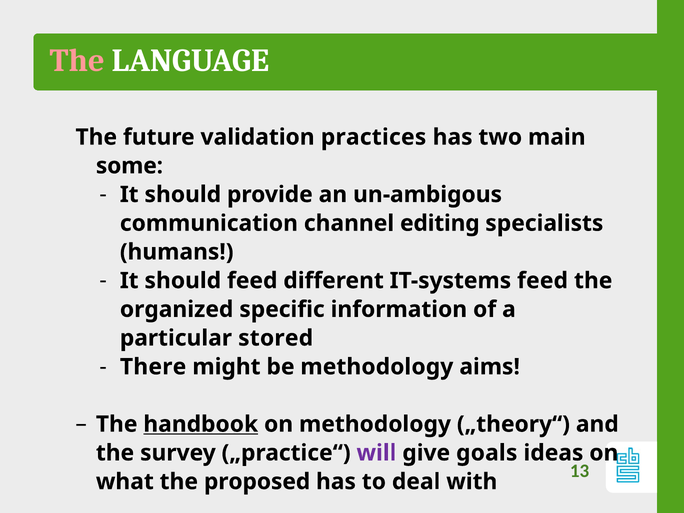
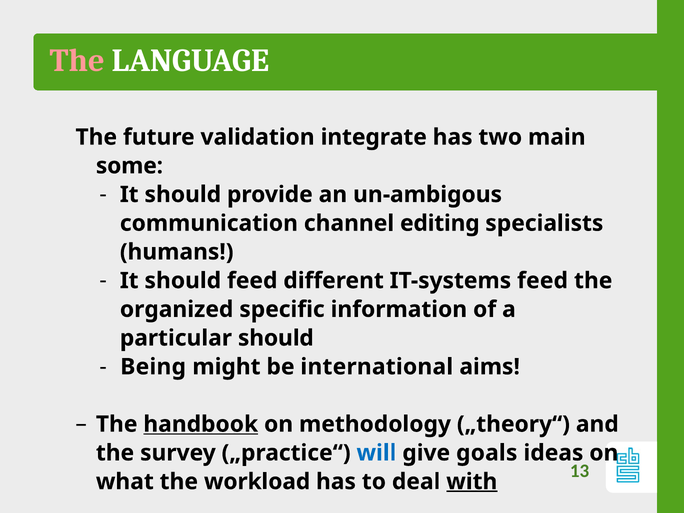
practices: practices -> integrate (374, 137)
particular stored: stored -> should (276, 338)
There: There -> Being (153, 367)
be methodology: methodology -> international (377, 367)
will colour: purple -> blue (376, 453)
proposed: proposed -> workload (257, 482)
with underline: none -> present (472, 482)
